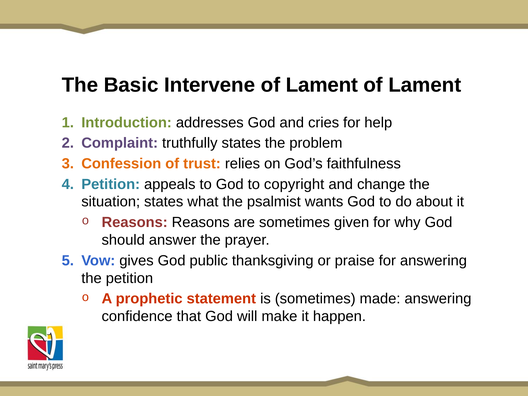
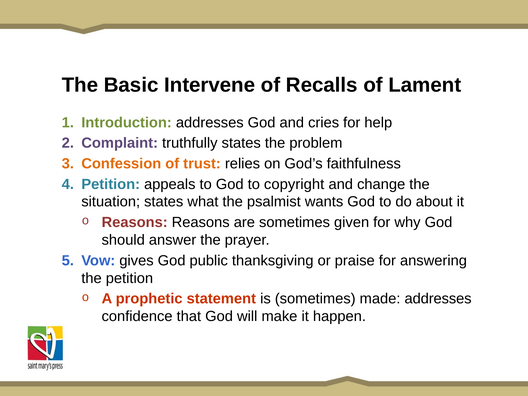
Lament: Lament -> Recalls (322, 85)
made answering: answering -> addresses (438, 299)
